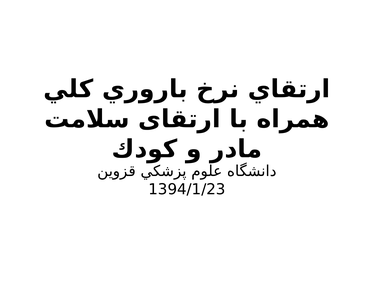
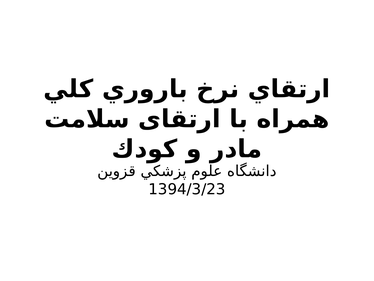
1394/1/23: 1394/1/23 -> 1394/3/23 (187, 189)
